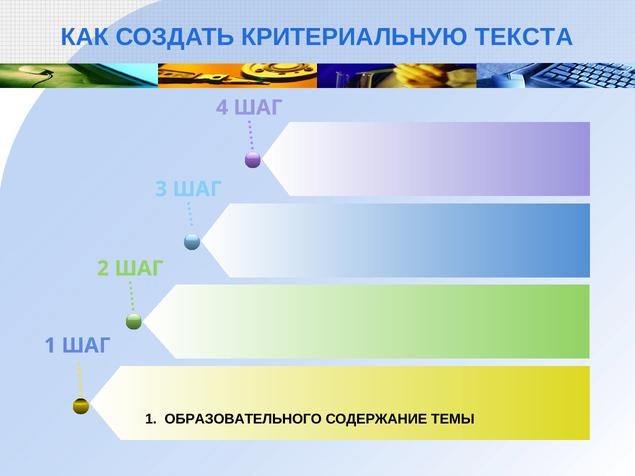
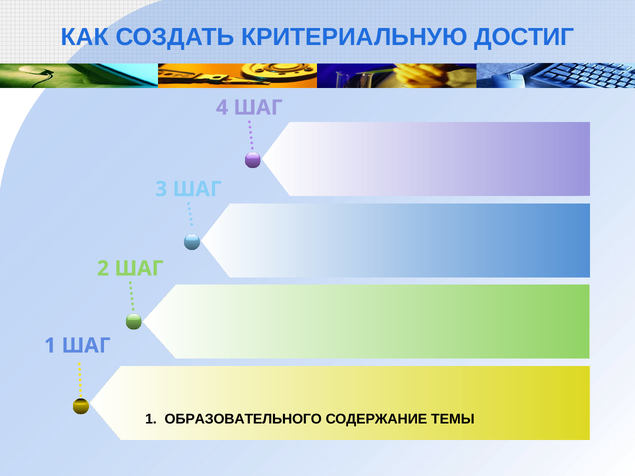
ТЕКСТА: ТЕКСТА -> ДОСТИГ (524, 37)
